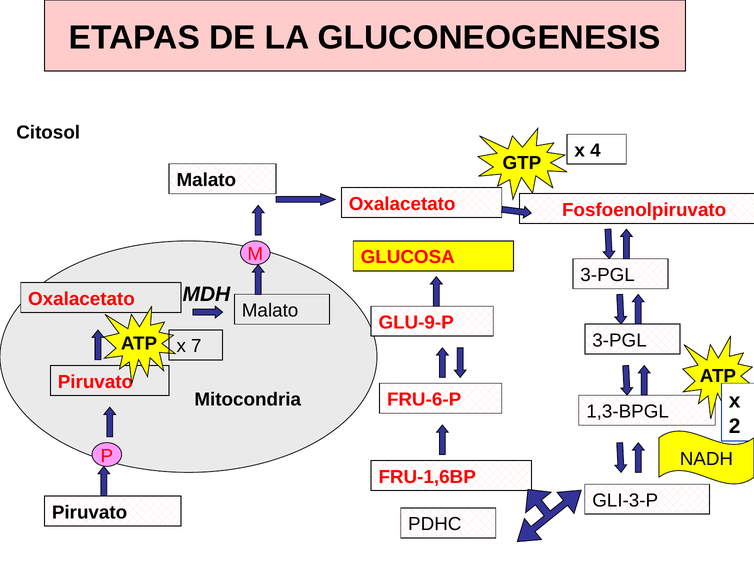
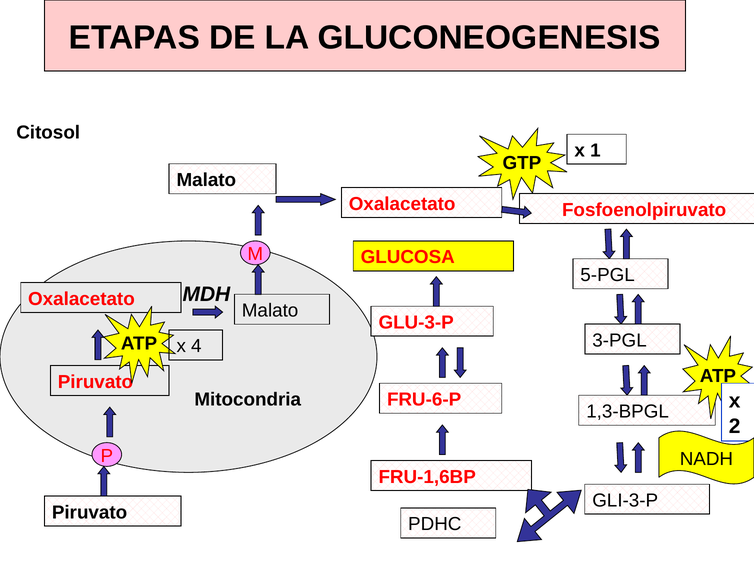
4: 4 -> 1 (595, 151)
3-PGL: 3-PGL -> 5-PGL (608, 275)
GLU-9-P: GLU-9-P -> GLU-3-P (416, 323)
7: 7 -> 4 (196, 347)
